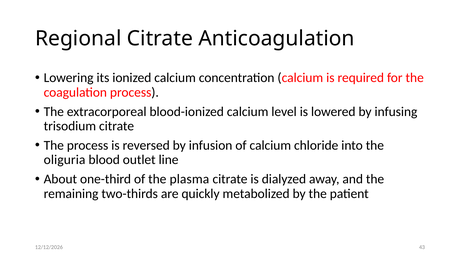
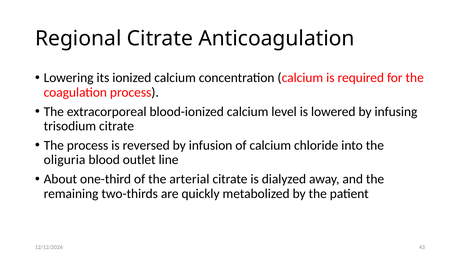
plasma: plasma -> arterial (189, 179)
